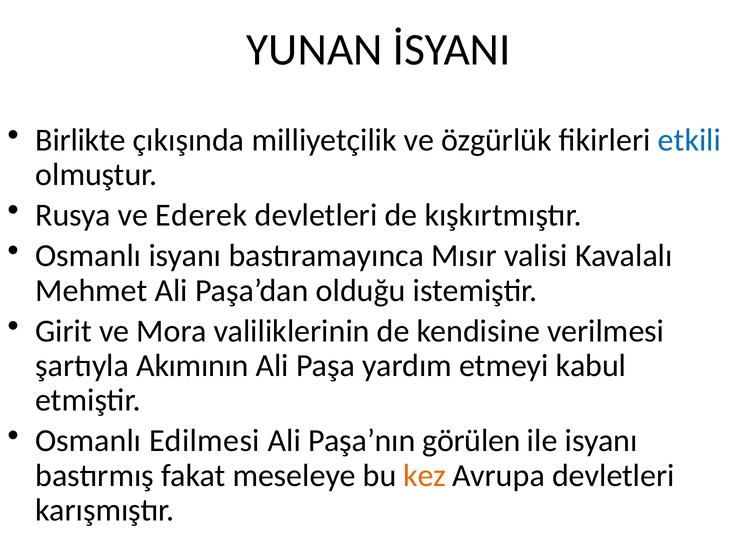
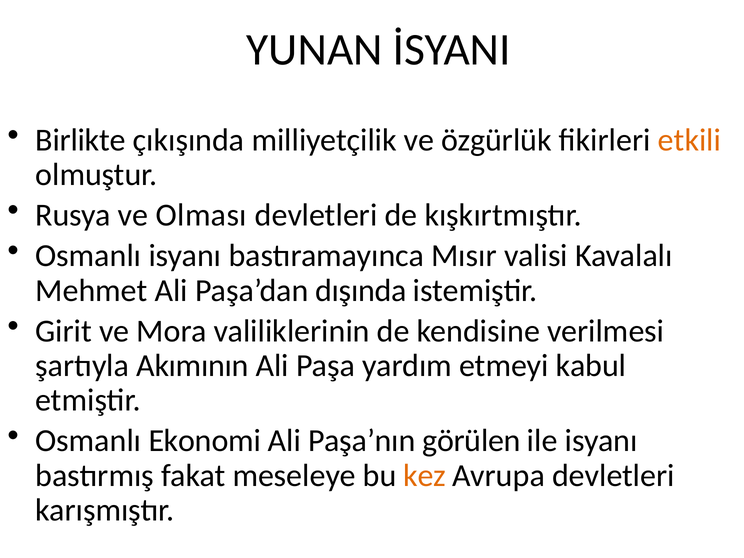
etkili colour: blue -> orange (690, 140)
Ederek: Ederek -> Olması (201, 215)
olduğu: olduğu -> dışında (361, 291)
Edilmesi: Edilmesi -> Ekonomi (205, 441)
